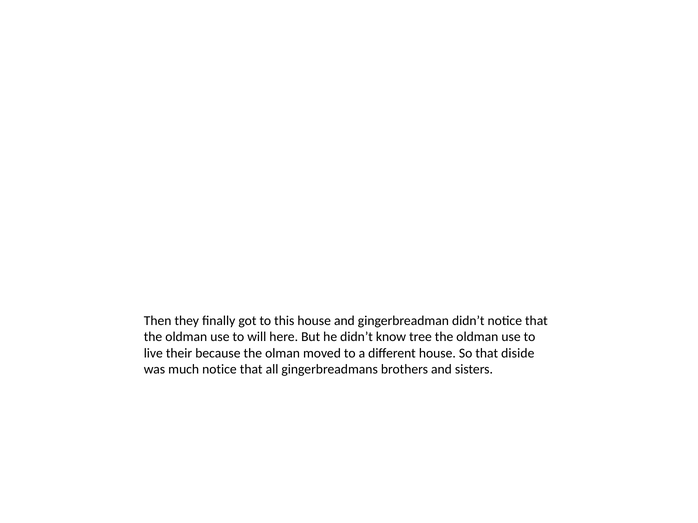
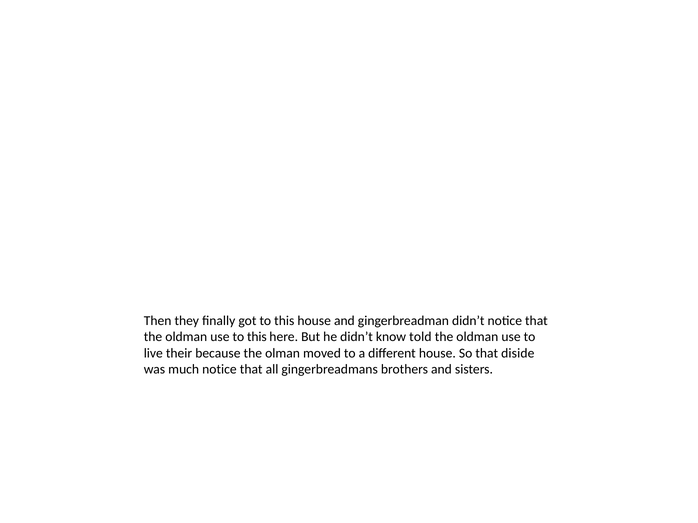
use to will: will -> this (257, 337)
tree: tree -> told (420, 337)
